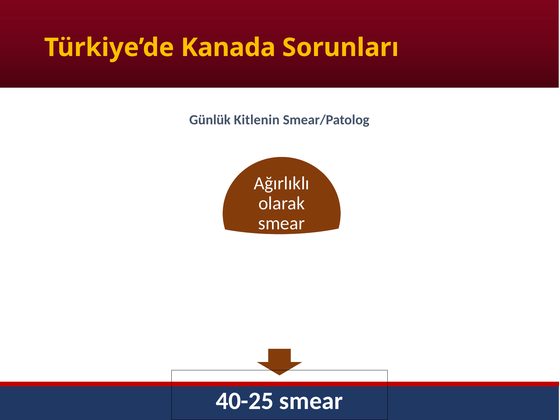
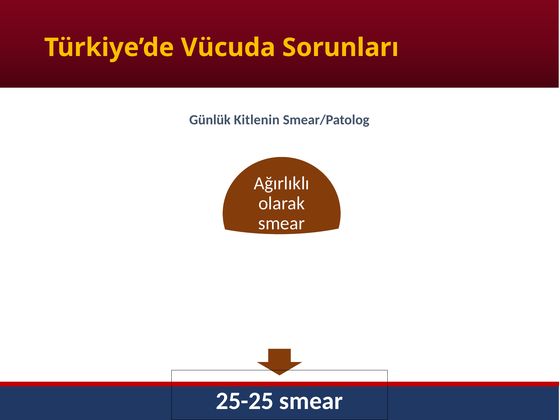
Kanada: Kanada -> Vücuda (228, 47)
40-25: 40-25 -> 25-25 (245, 400)
